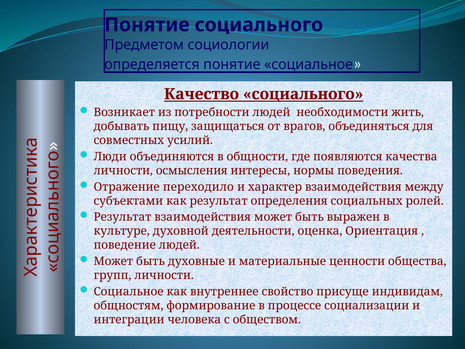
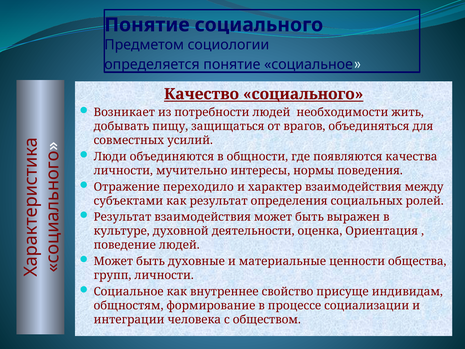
осмысления: осмысления -> мучительно (192, 171)
